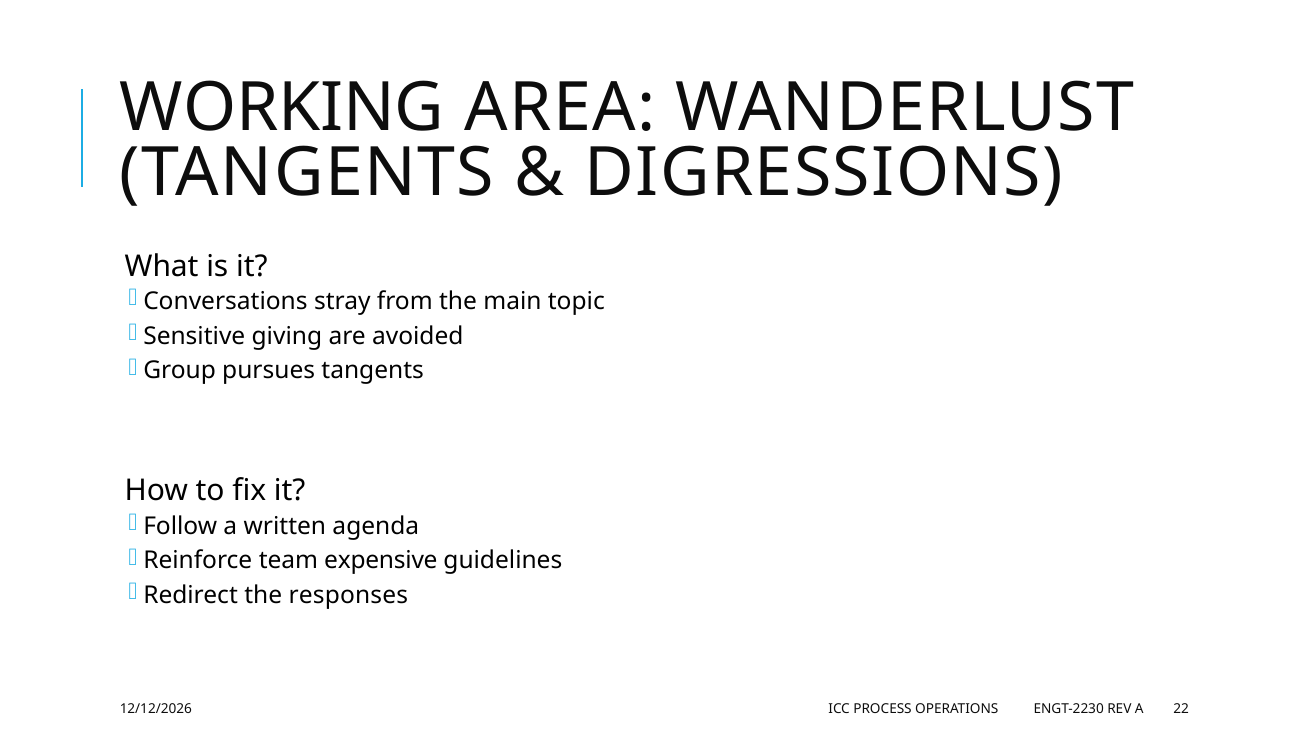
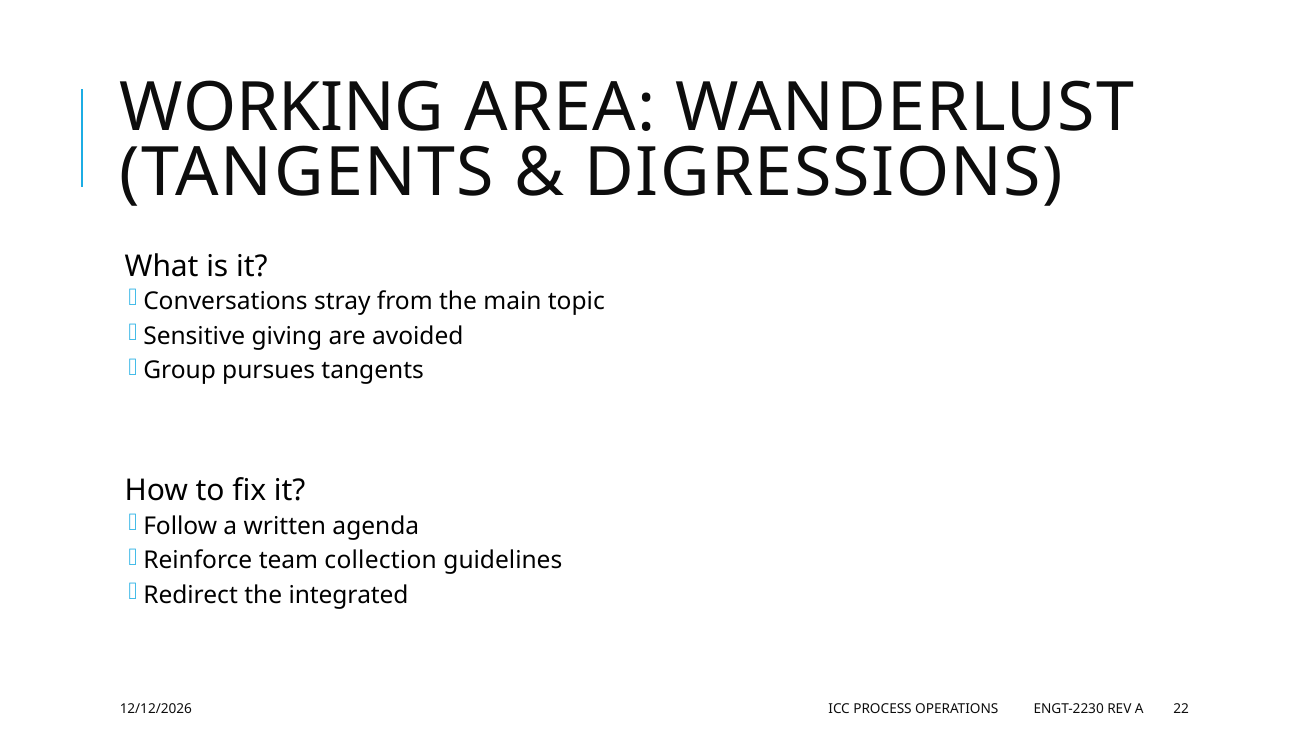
expensive: expensive -> collection (381, 561)
responses: responses -> integrated (349, 596)
